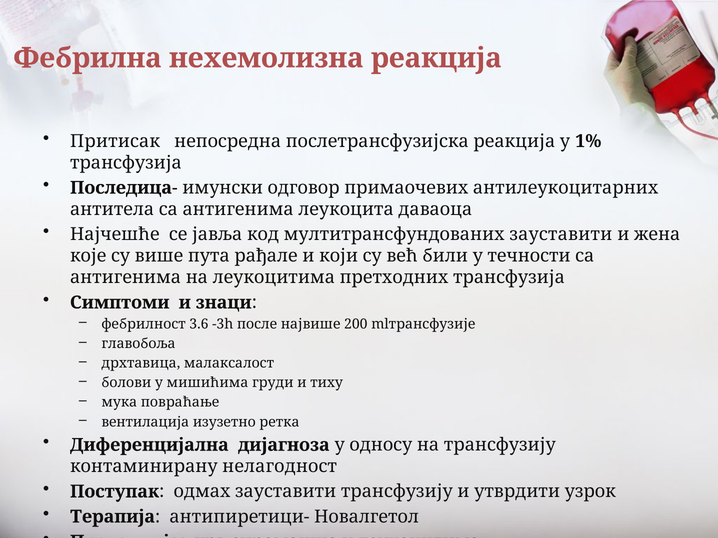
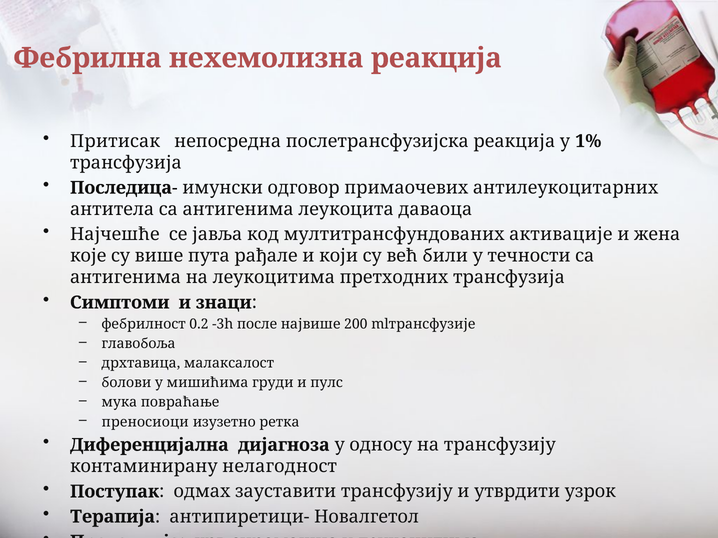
мултитрансфундованих зауставити: зауставити -> активације (561, 235)
3.6: 3.6 -> 0.2 (199, 324)
тиху: тиху -> пулс (327, 383)
вентилација: вентилација -> преносиоци (145, 422)
